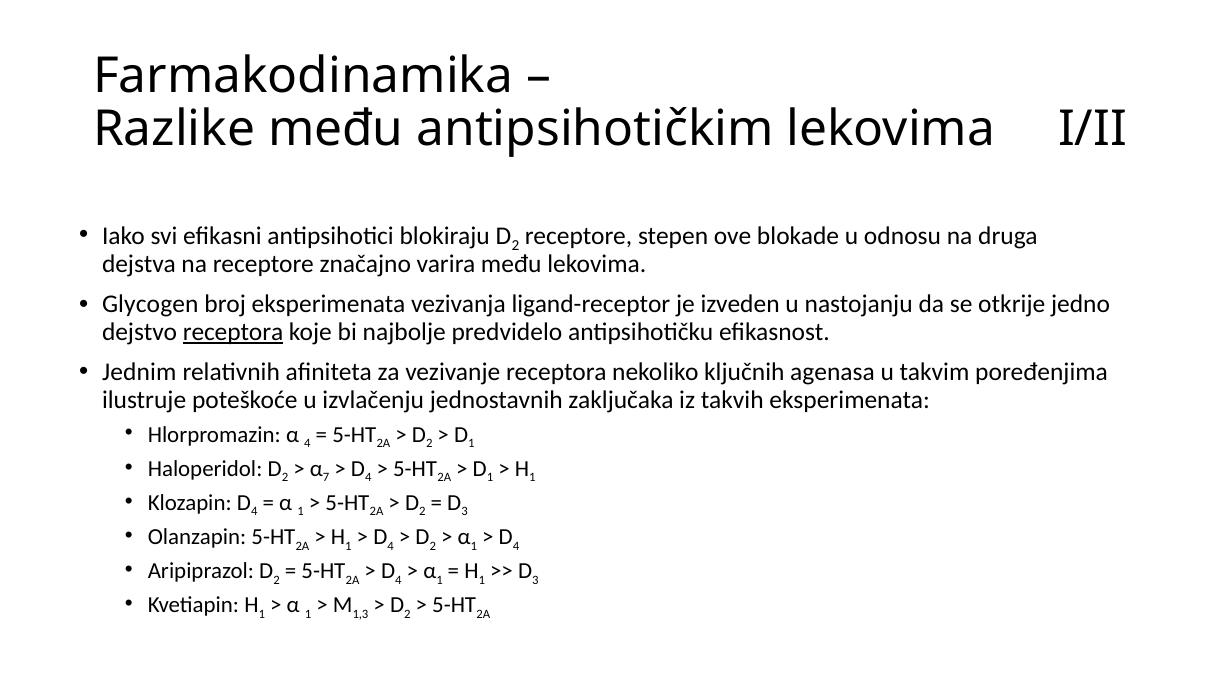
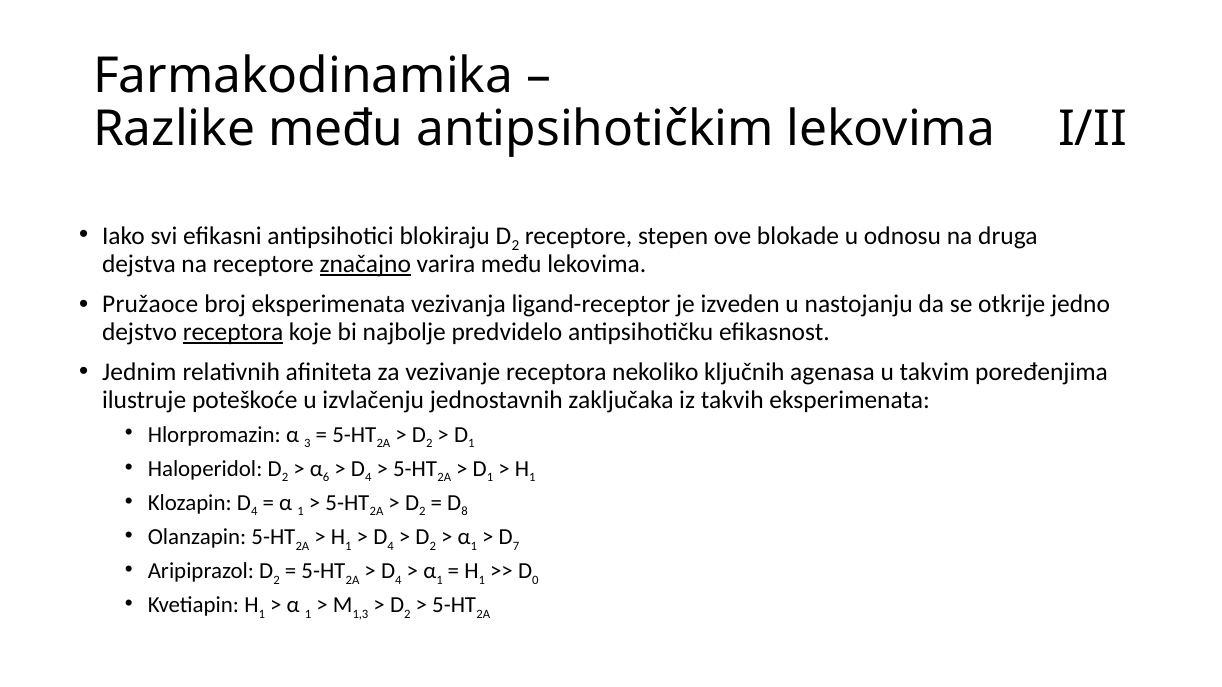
značajno underline: none -> present (365, 264)
Glycogen: Glycogen -> Pružaoce (150, 305)
α 4: 4 -> 3 (307, 444)
7: 7 -> 6 (326, 478)
3: 3 -> 8 (465, 512)
4: 4 -> 7 (516, 546)
3: 3 -> 0 (535, 580)
